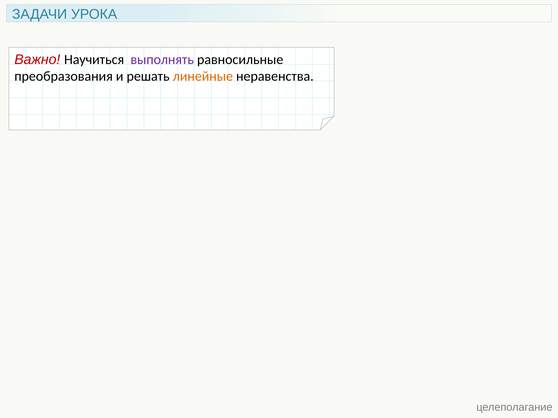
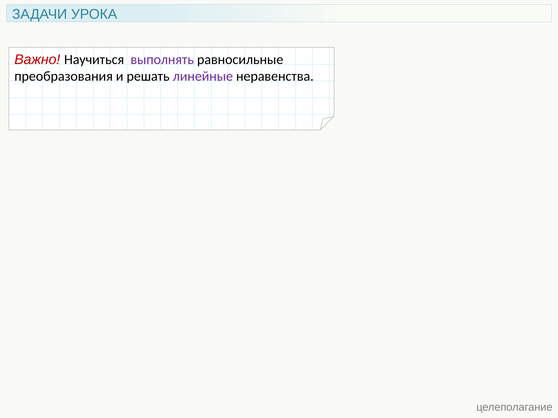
линейные colour: orange -> purple (203, 76)
